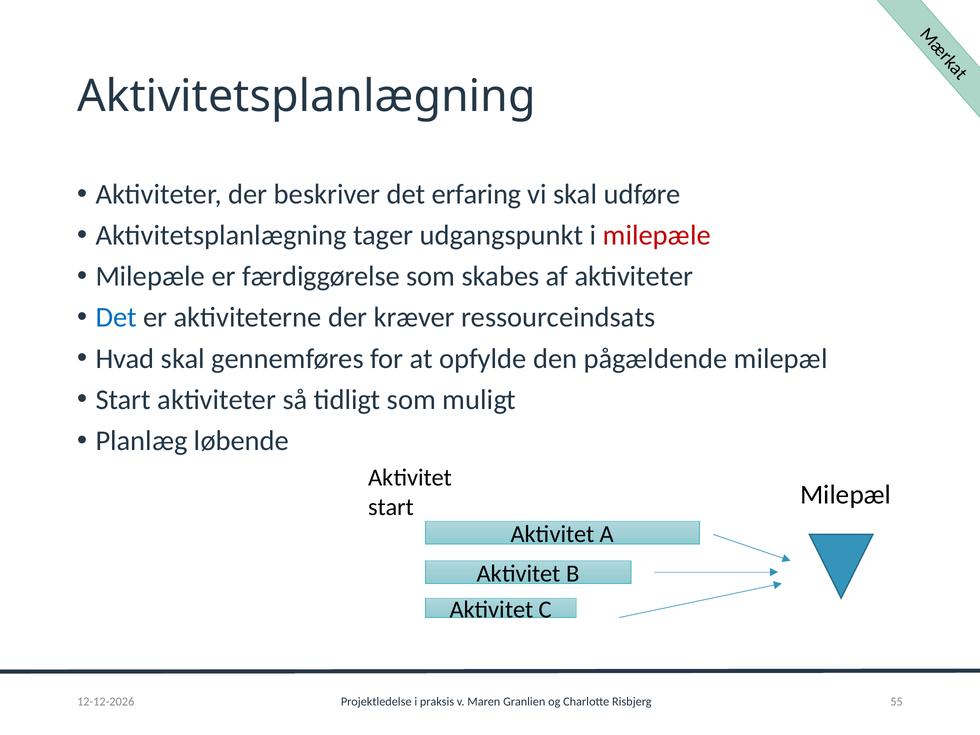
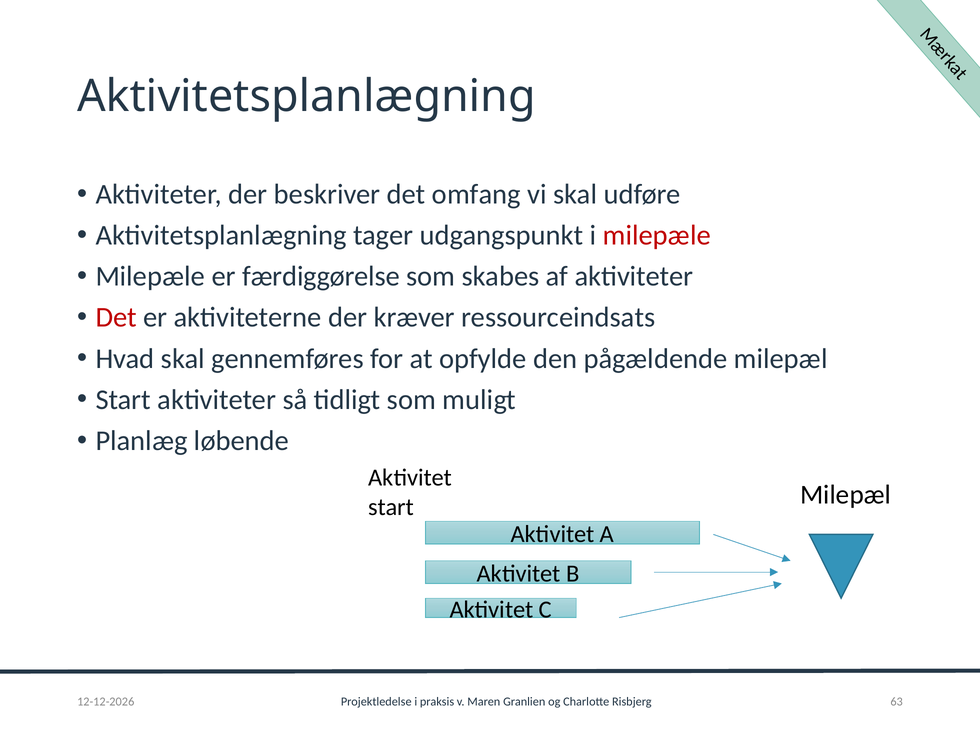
erfaring: erfaring -> omfang (476, 194)
Det colour: blue -> red (116, 318)
55: 55 -> 63 (897, 702)
